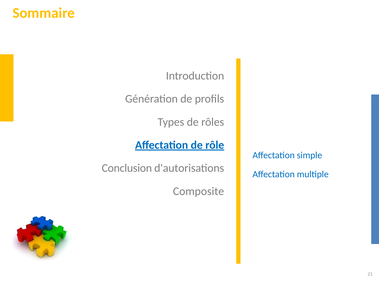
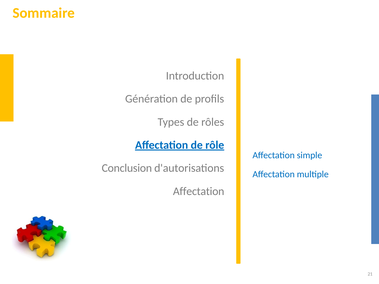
Composite: Composite -> Affectation (199, 191)
